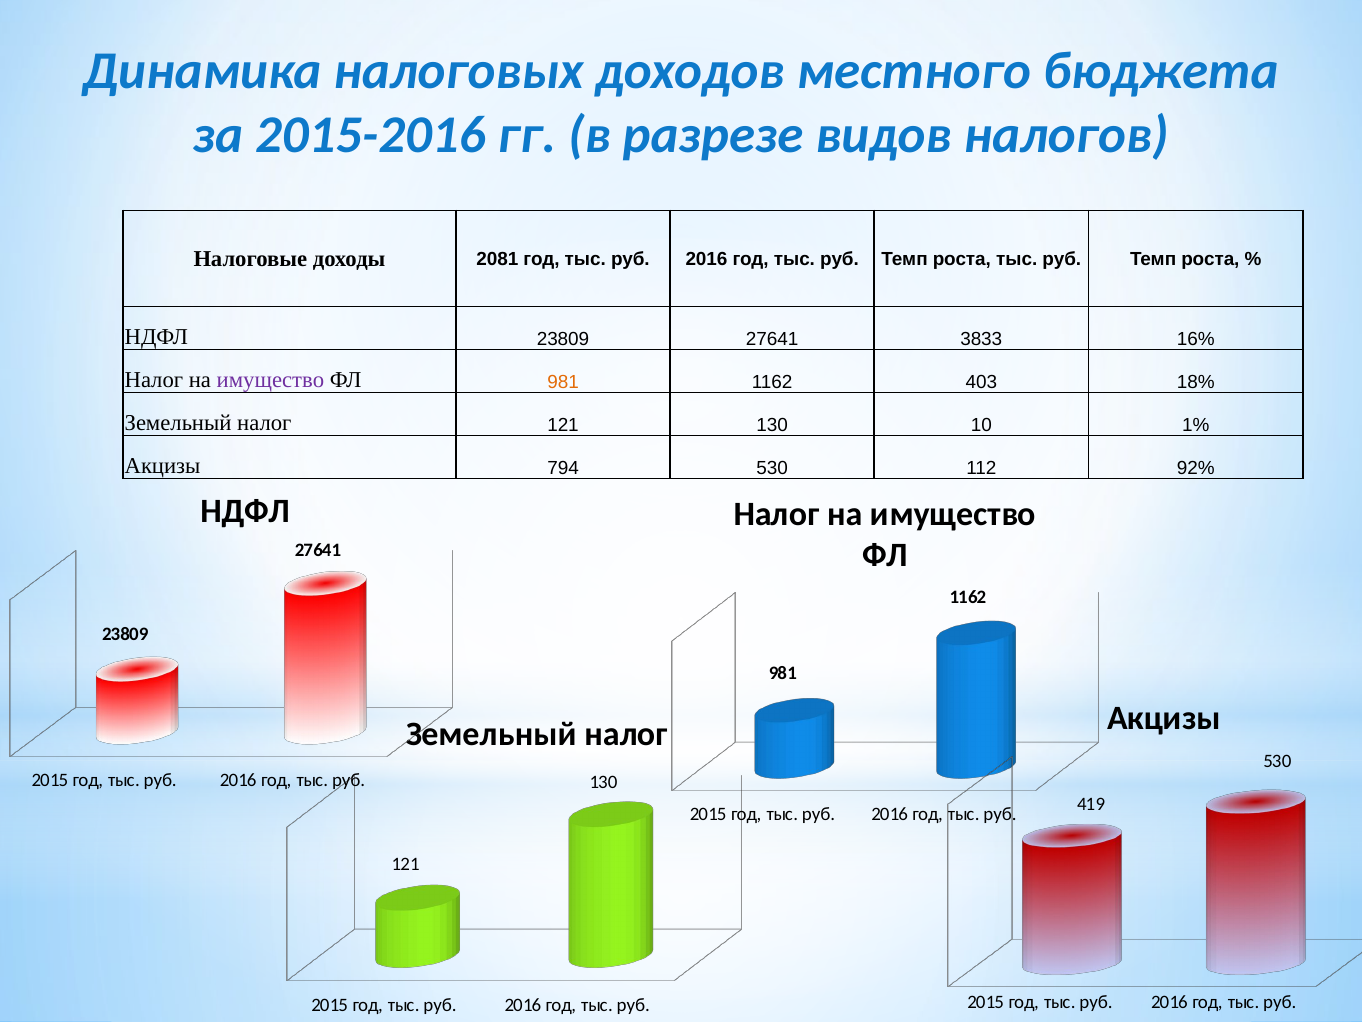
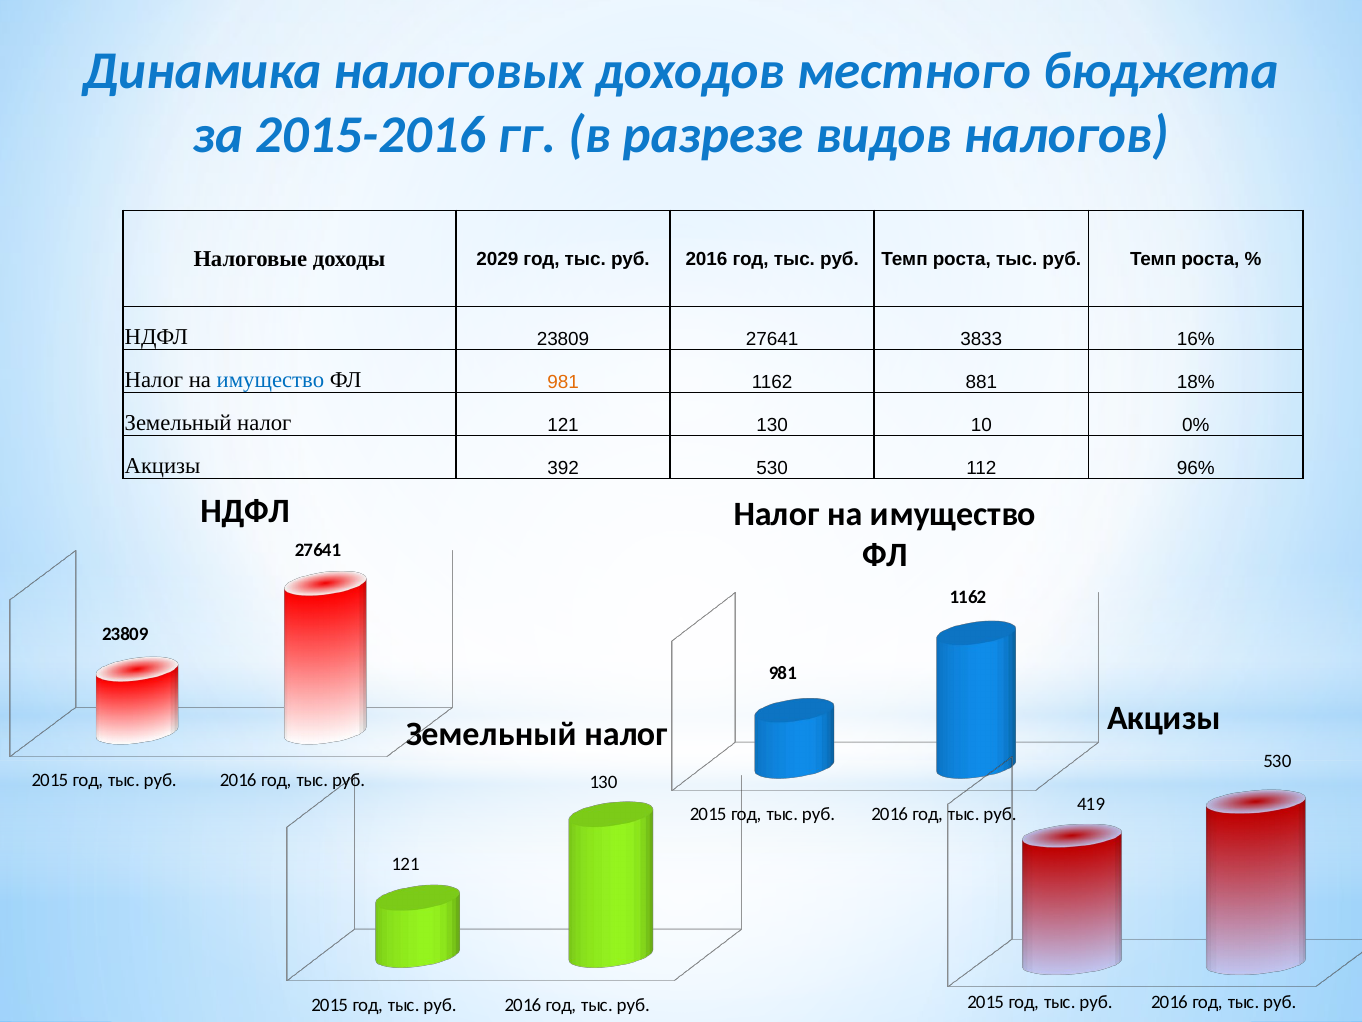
2081: 2081 -> 2029 (497, 259)
имущество colour: purple -> blue (270, 380)
403: 403 -> 881 (981, 382)
1%: 1% -> 0% (1196, 425)
794: 794 -> 392 (563, 468)
92%: 92% -> 96% (1196, 468)
